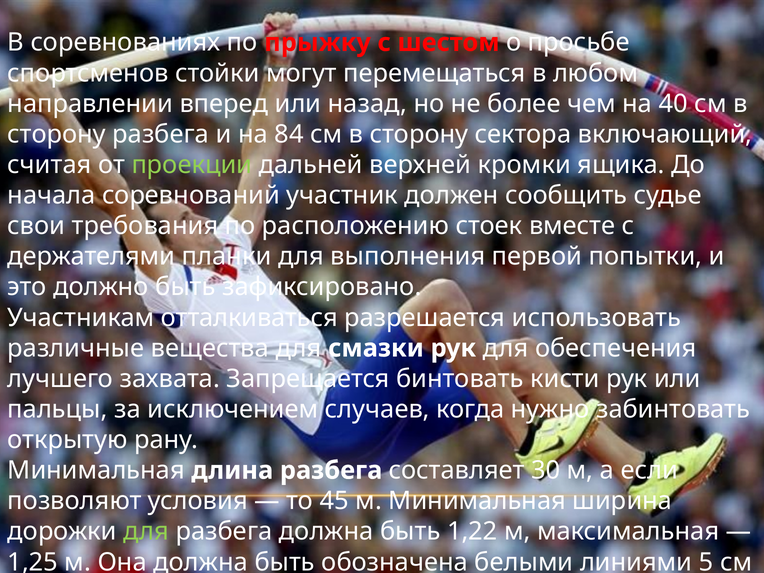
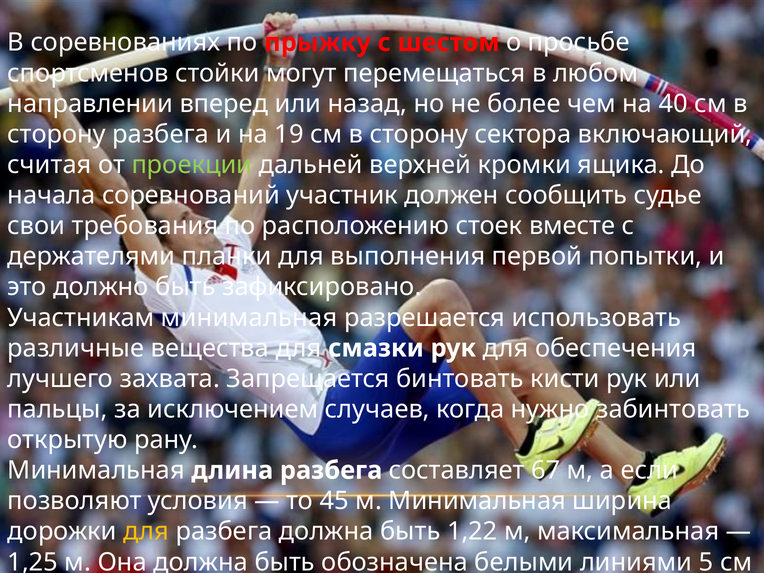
84: 84 -> 19 (289, 134)
Участникам отталкиваться: отталкиваться -> минимальная (249, 318)
30: 30 -> 67 (546, 470)
для colour: light green -> yellow (146, 532)
